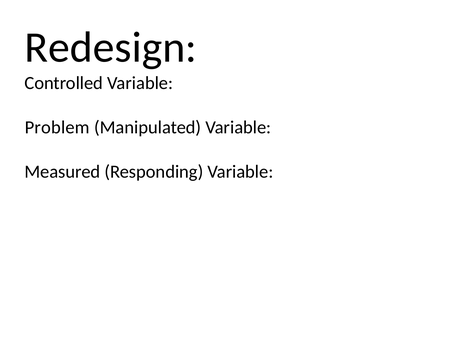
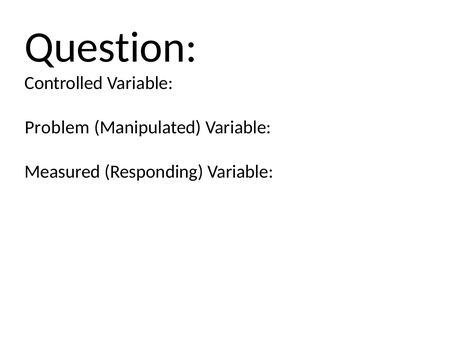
Redesign: Redesign -> Question (111, 47)
